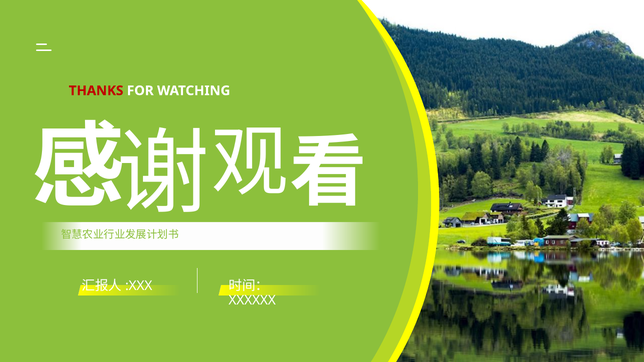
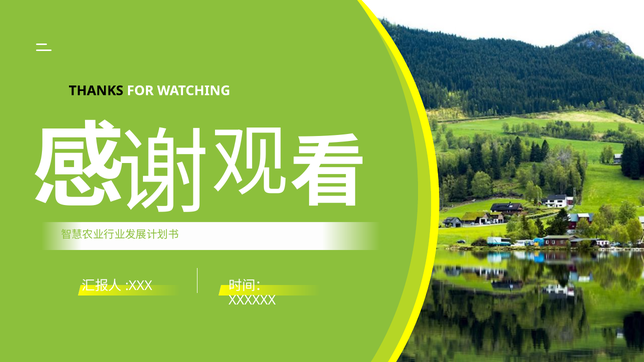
THANKS colour: red -> black (96, 91)
